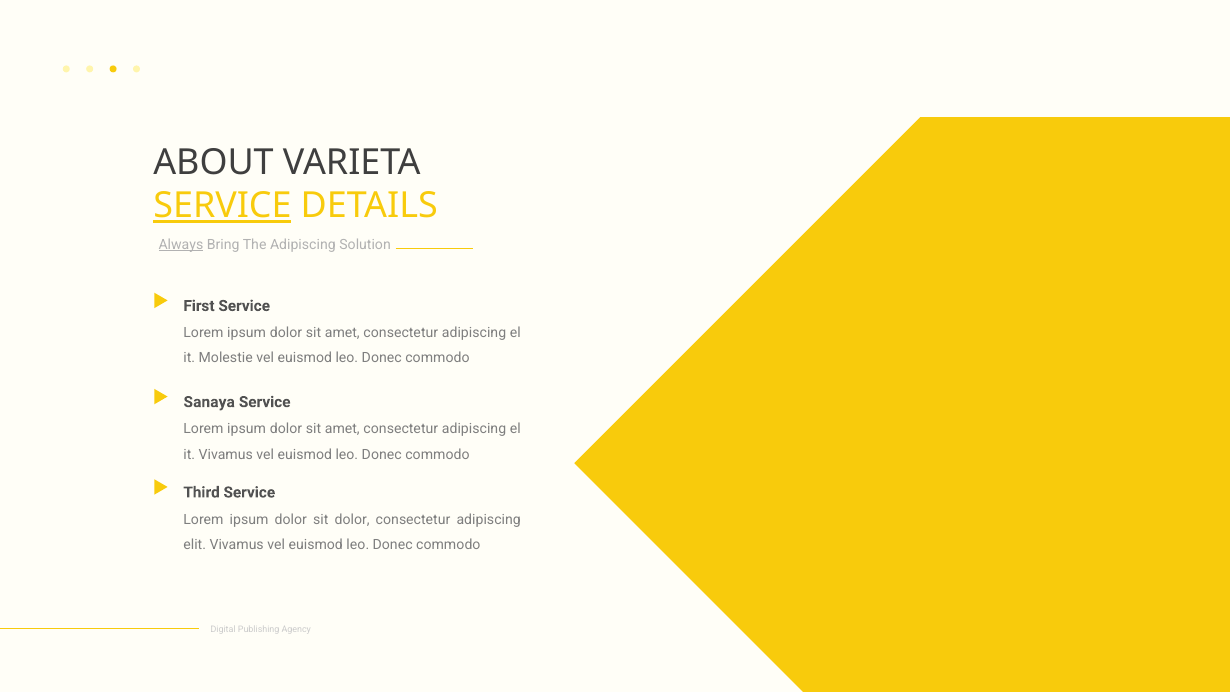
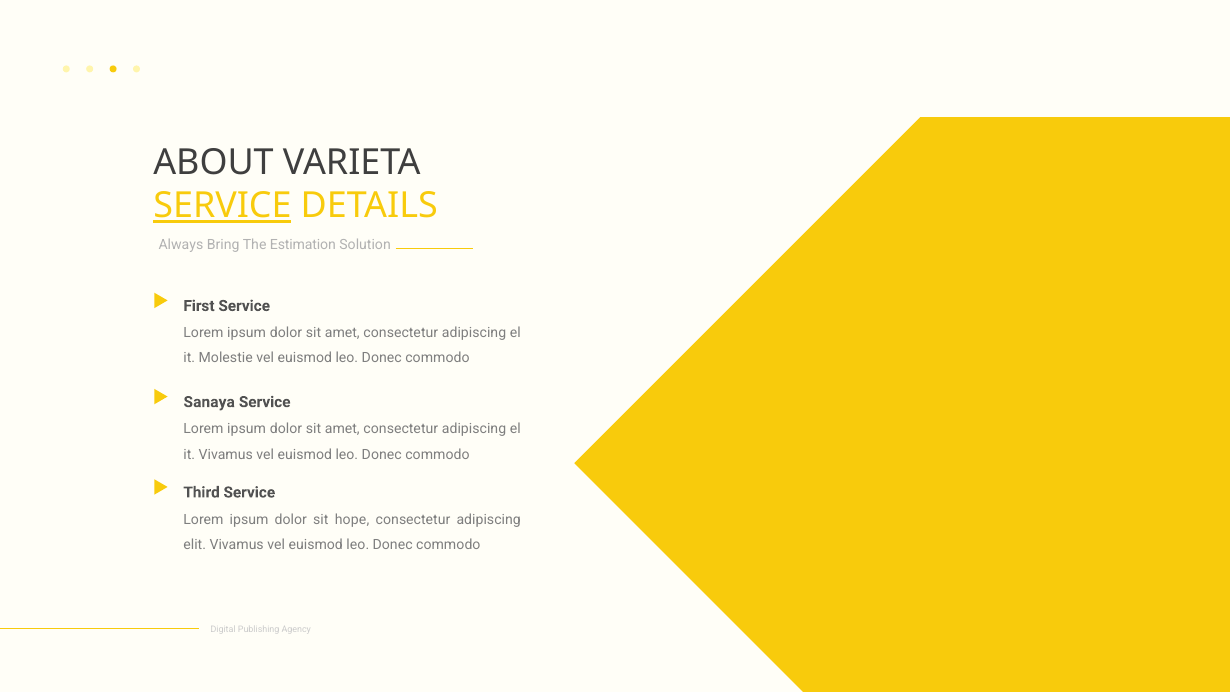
Always underline: present -> none (181, 245)
The Adipiscing: Adipiscing -> Estimation (303, 245)
sit dolor: dolor -> hope (352, 519)
